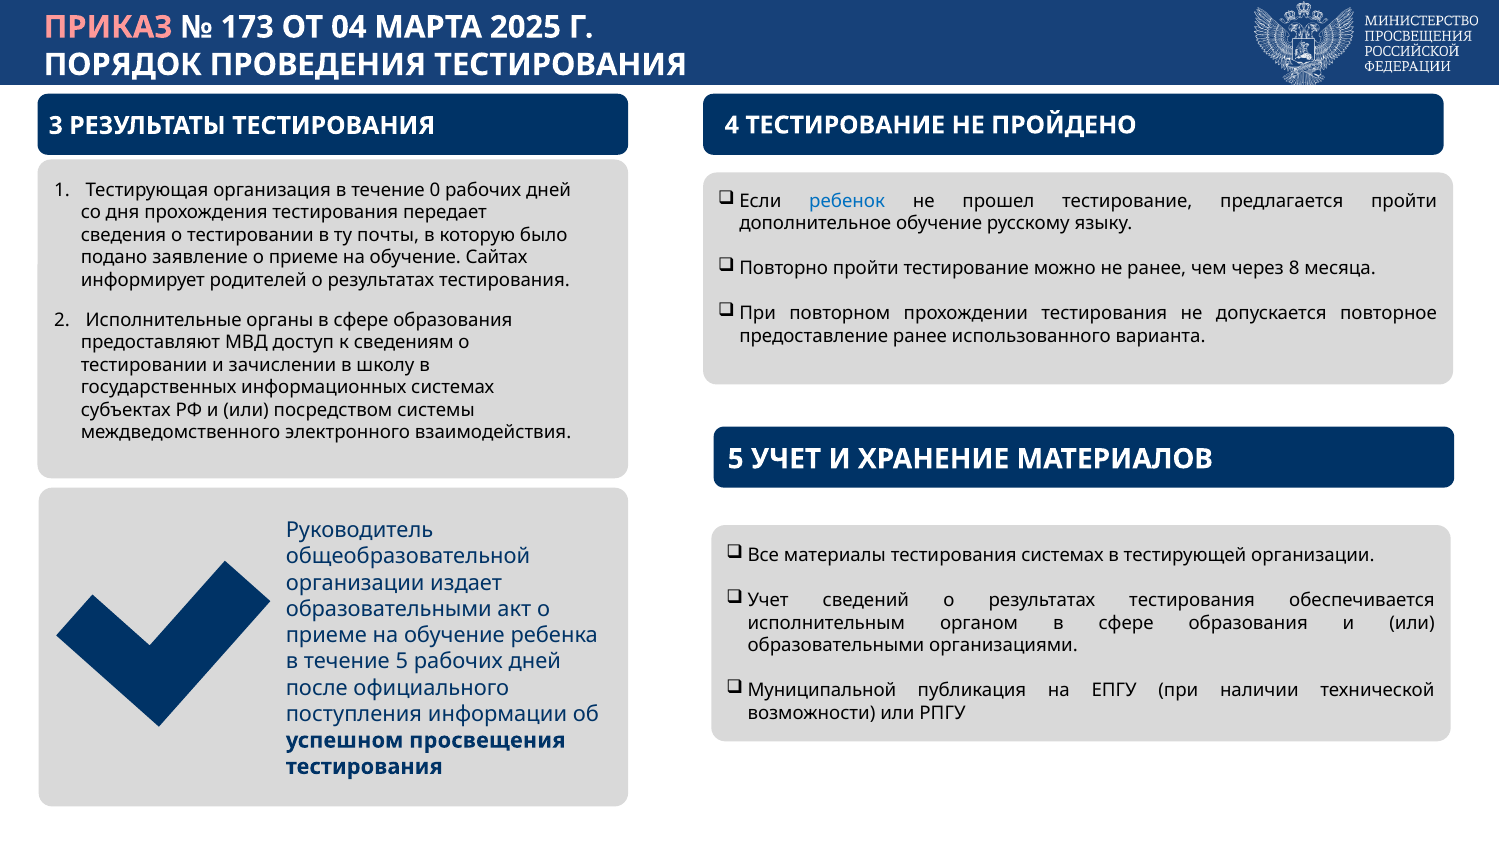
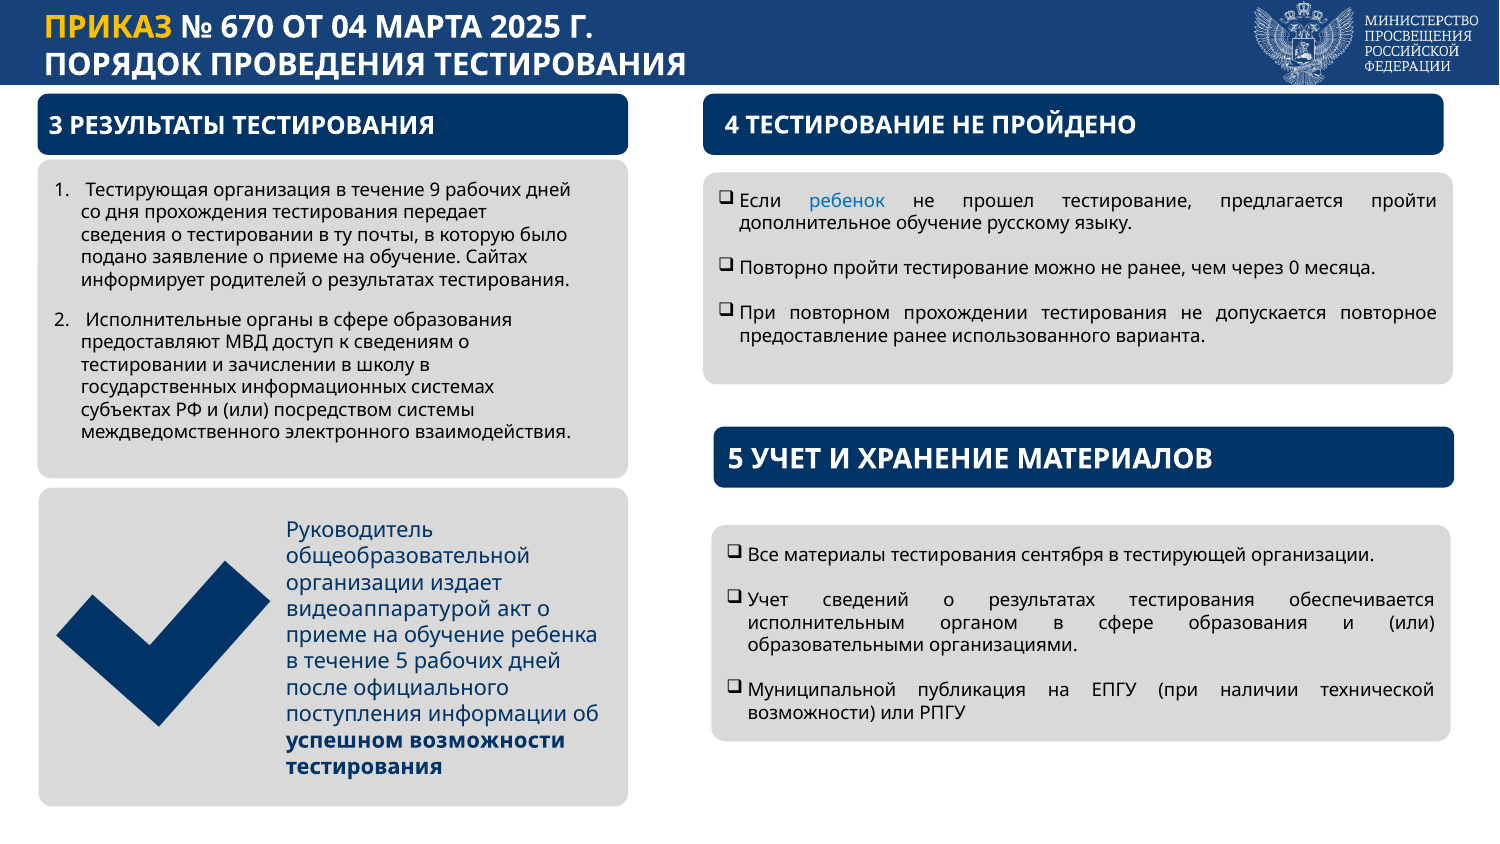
ПРИКАЗ colour: pink -> yellow (108, 27)
173: 173 -> 670 (247, 27)
0: 0 -> 9 (435, 190)
8: 8 -> 0 (1294, 268)
тестирования системах: системах -> сентября (1063, 556)
образовательными: образовательными -> видеоаппаратурой (389, 609)
успешном просвещения: просвещения -> возможности (487, 740)
